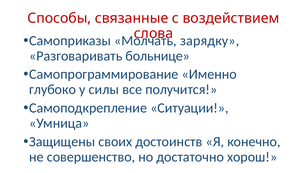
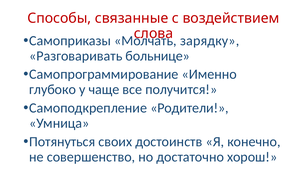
силы: силы -> чаще (104, 89)
Ситуации: Ситуации -> Родители (189, 108)
Защищены: Защищены -> Потянуться (62, 141)
